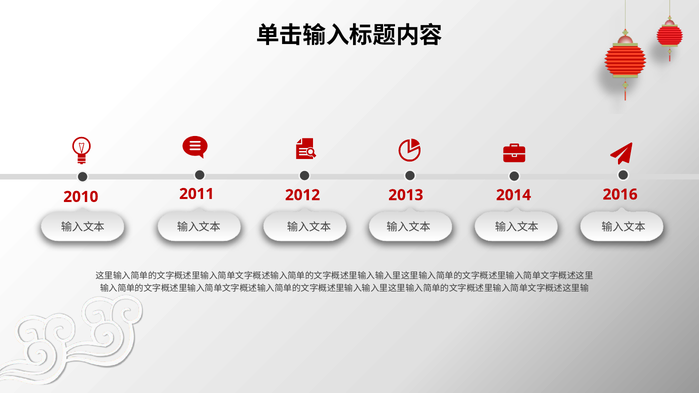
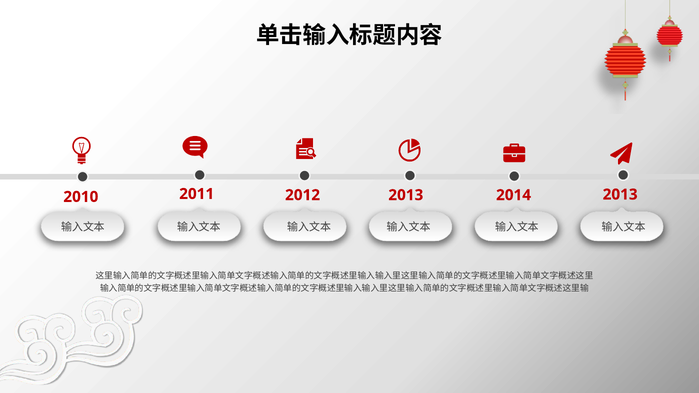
2014 2016: 2016 -> 2013 (620, 195)
